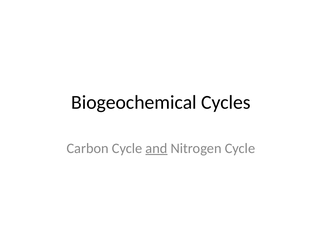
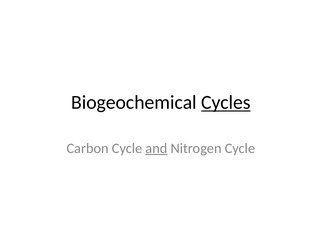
Cycles underline: none -> present (226, 102)
